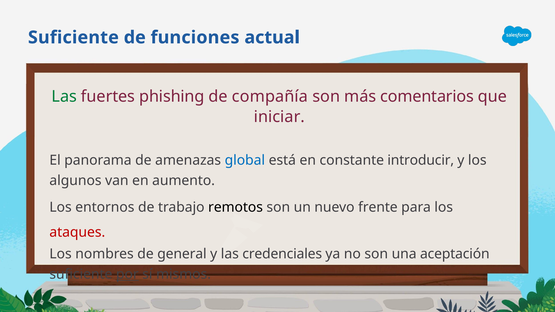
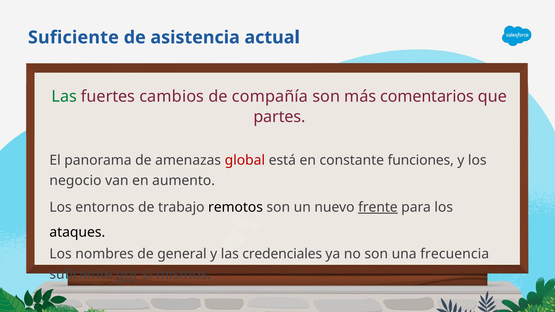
funciones: funciones -> asistencia (195, 37)
phishing: phishing -> cambios (172, 97)
iniciar: iniciar -> partes (279, 117)
global colour: blue -> red (245, 160)
introducir: introducir -> funciones (421, 160)
algunos: algunos -> negocio (75, 181)
frente underline: none -> present (378, 207)
ataques colour: red -> black (77, 232)
aceptación: aceptación -> frecuencia (455, 254)
